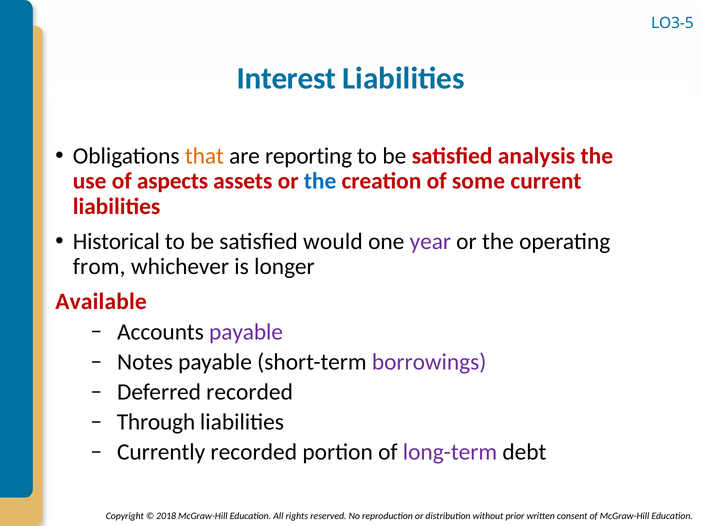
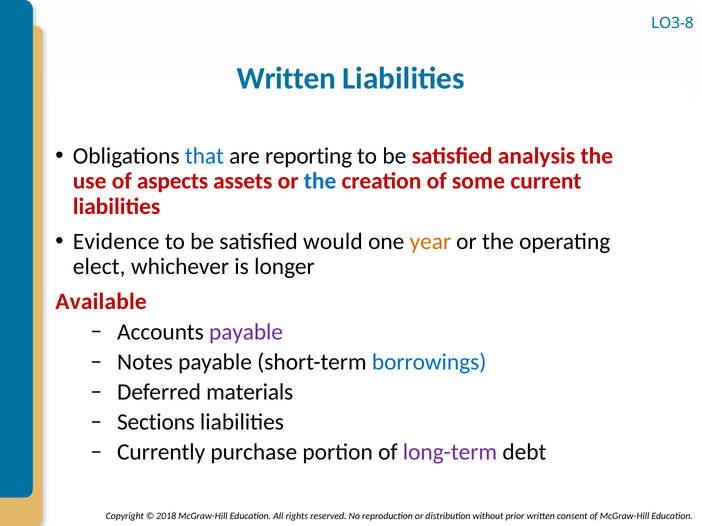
LO3-5: LO3-5 -> LO3-8 (672, 23)
Interest: Interest -> Written (286, 79)
that colour: orange -> blue (204, 156)
Historical: Historical -> Evidence (116, 242)
year colour: purple -> orange (430, 242)
from: from -> elect (99, 267)
borrowings colour: purple -> blue (429, 362)
Deferred recorded: recorded -> materials (250, 392)
Through: Through -> Sections (156, 422)
Currently recorded: recorded -> purchase (254, 453)
